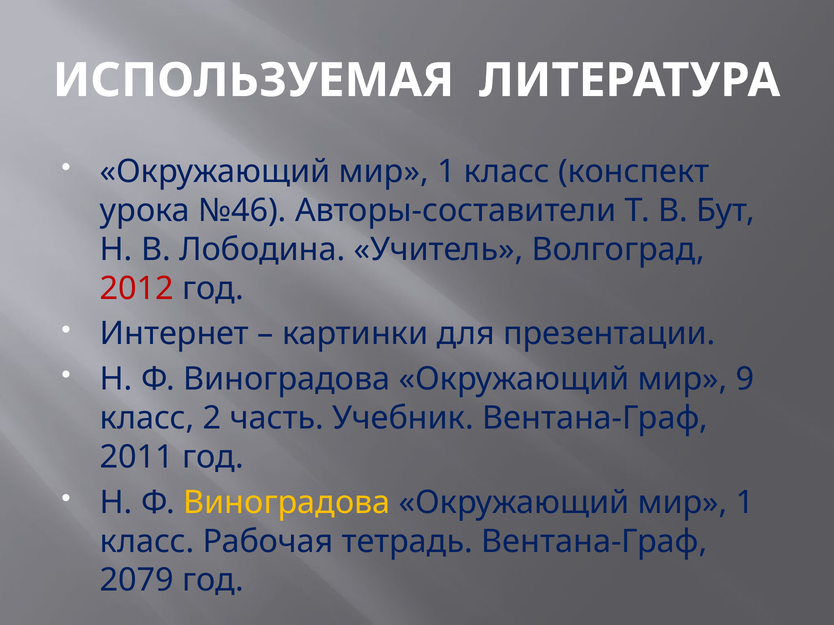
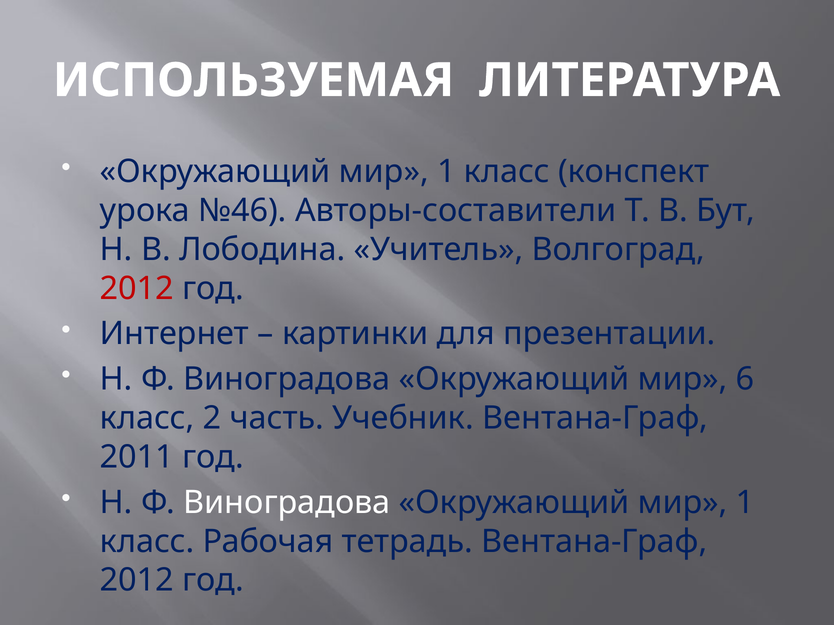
9: 9 -> 6 (745, 380)
Виноградова colour: yellow -> white (287, 503)
2079: 2079 -> 2012 (137, 581)
